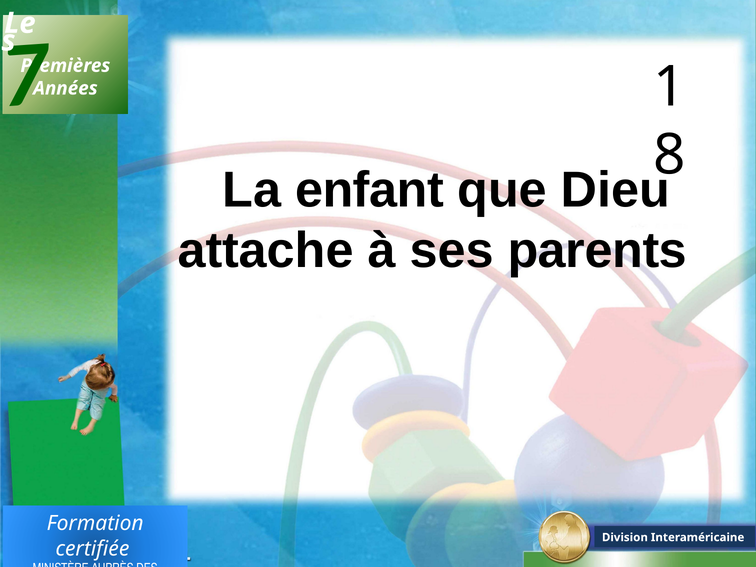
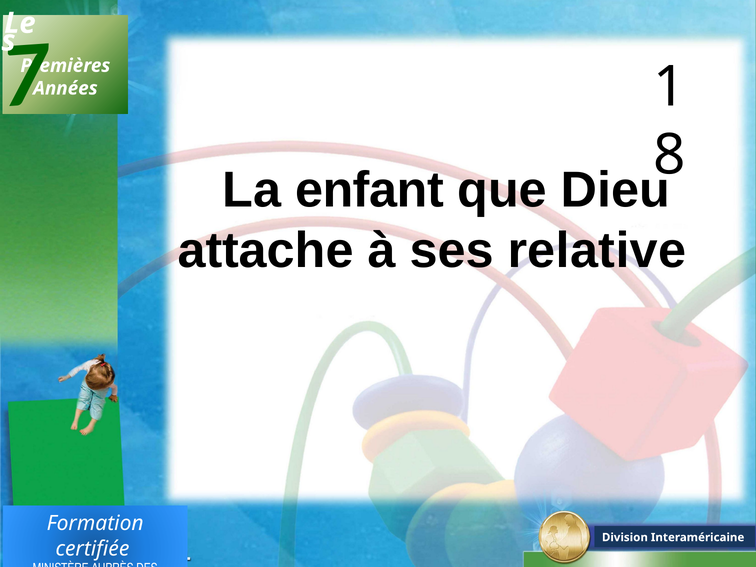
parents: parents -> relative (597, 250)
